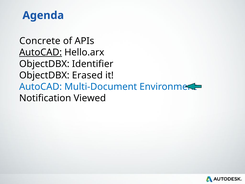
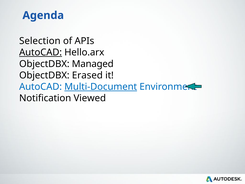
Concrete: Concrete -> Selection (40, 41)
Identifier: Identifier -> Managed (93, 64)
Multi-Document underline: none -> present (101, 87)
